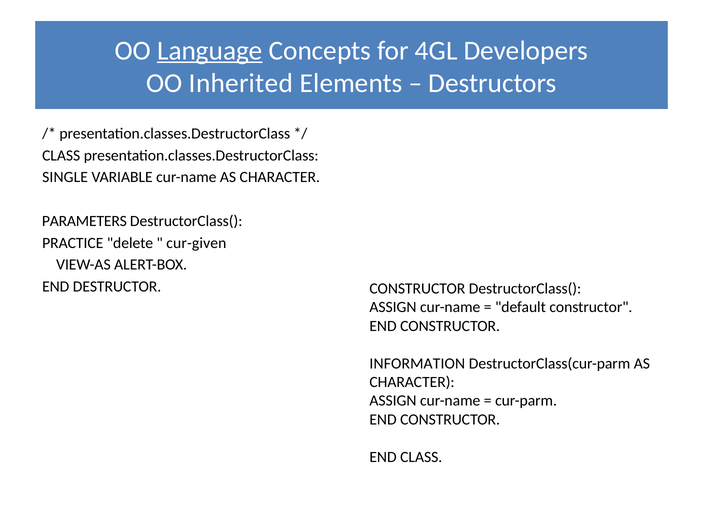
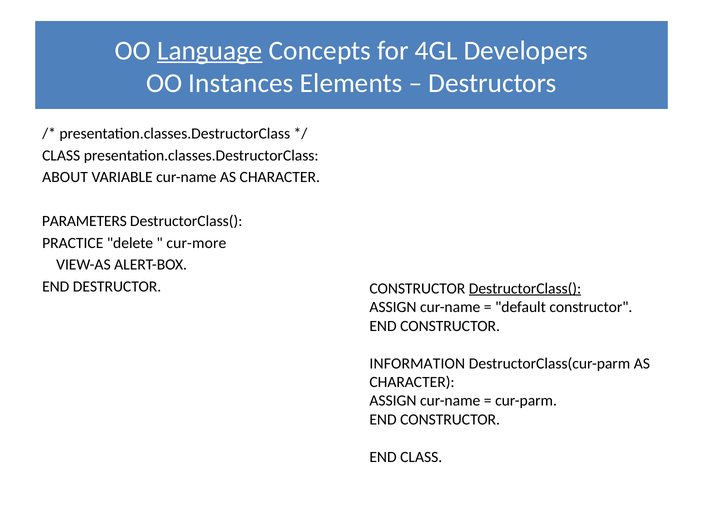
Inherited: Inherited -> Instances (241, 83)
SINGLE: SINGLE -> ABOUT (65, 177)
cur-given: cur-given -> cur-more (196, 243)
DestructorClass( underline: none -> present (525, 289)
